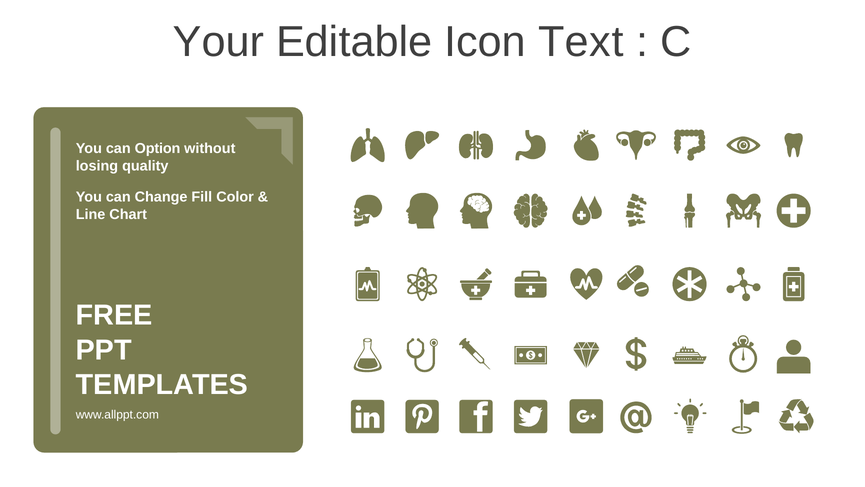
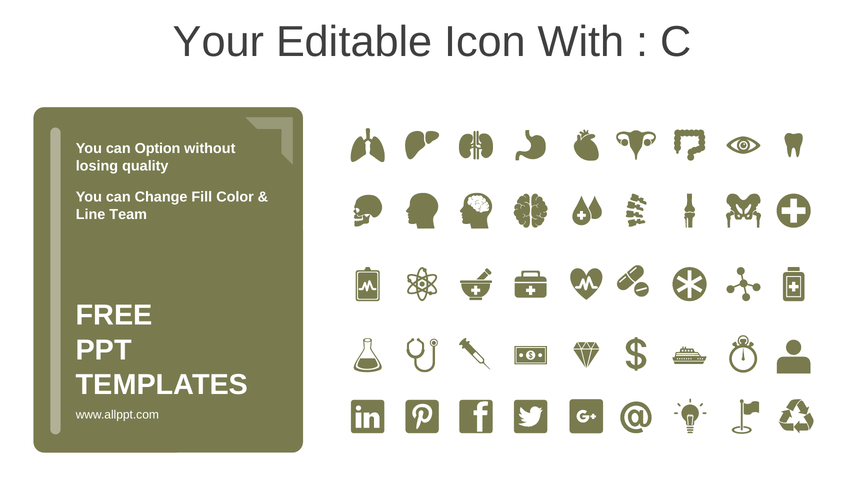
Text: Text -> With (581, 42)
Chart: Chart -> Team (128, 214)
